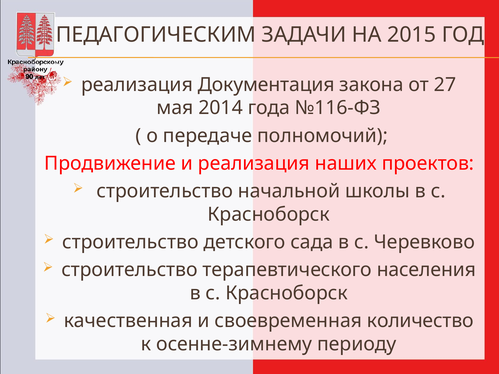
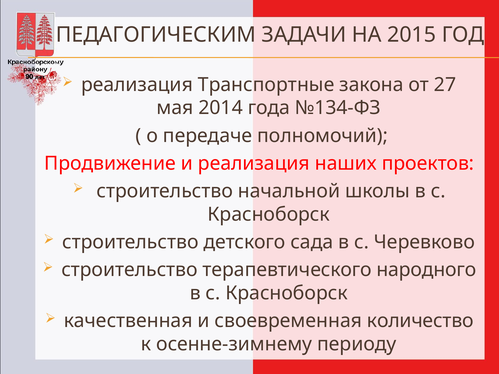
Документация: Документация -> Транспортные (266, 85)
№116-ФЗ: №116-ФЗ -> №134-ФЗ (338, 108)
населения: населения -> народного (426, 270)
